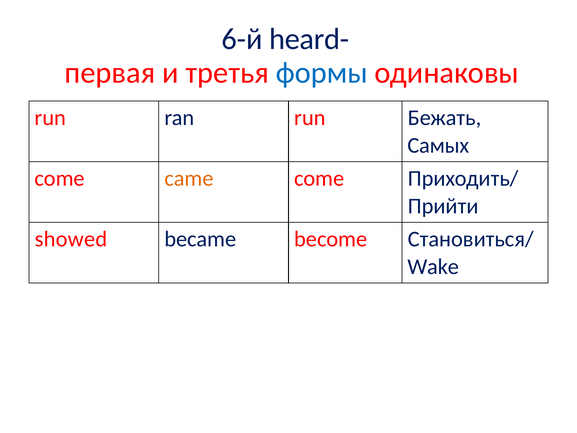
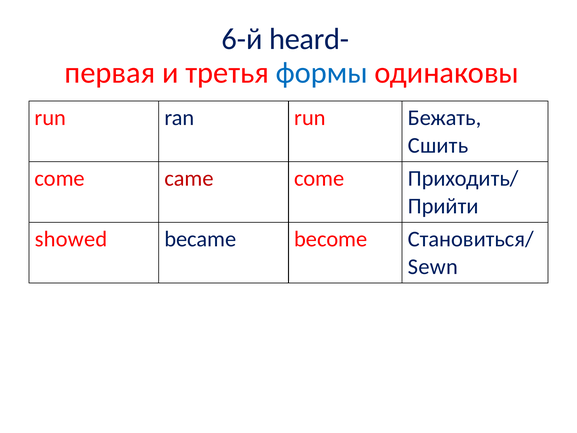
Самых: Самых -> Сшить (438, 145)
came colour: orange -> red (189, 178)
Wake: Wake -> Sewn (433, 266)
